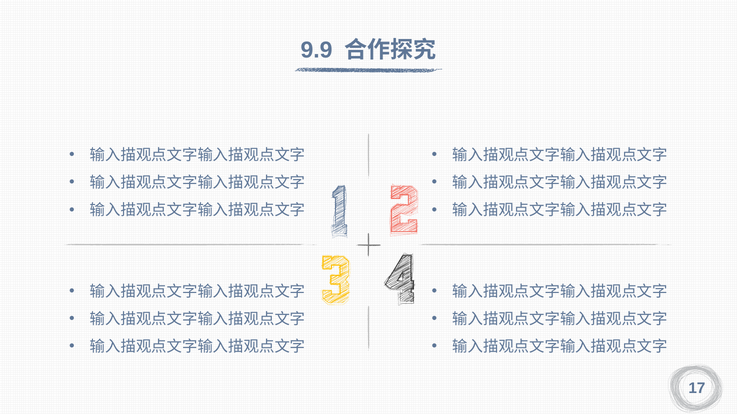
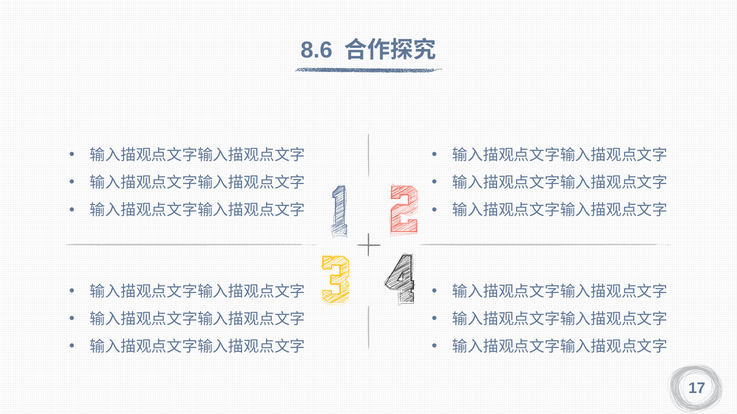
9.9: 9.9 -> 8.6 (316, 50)
